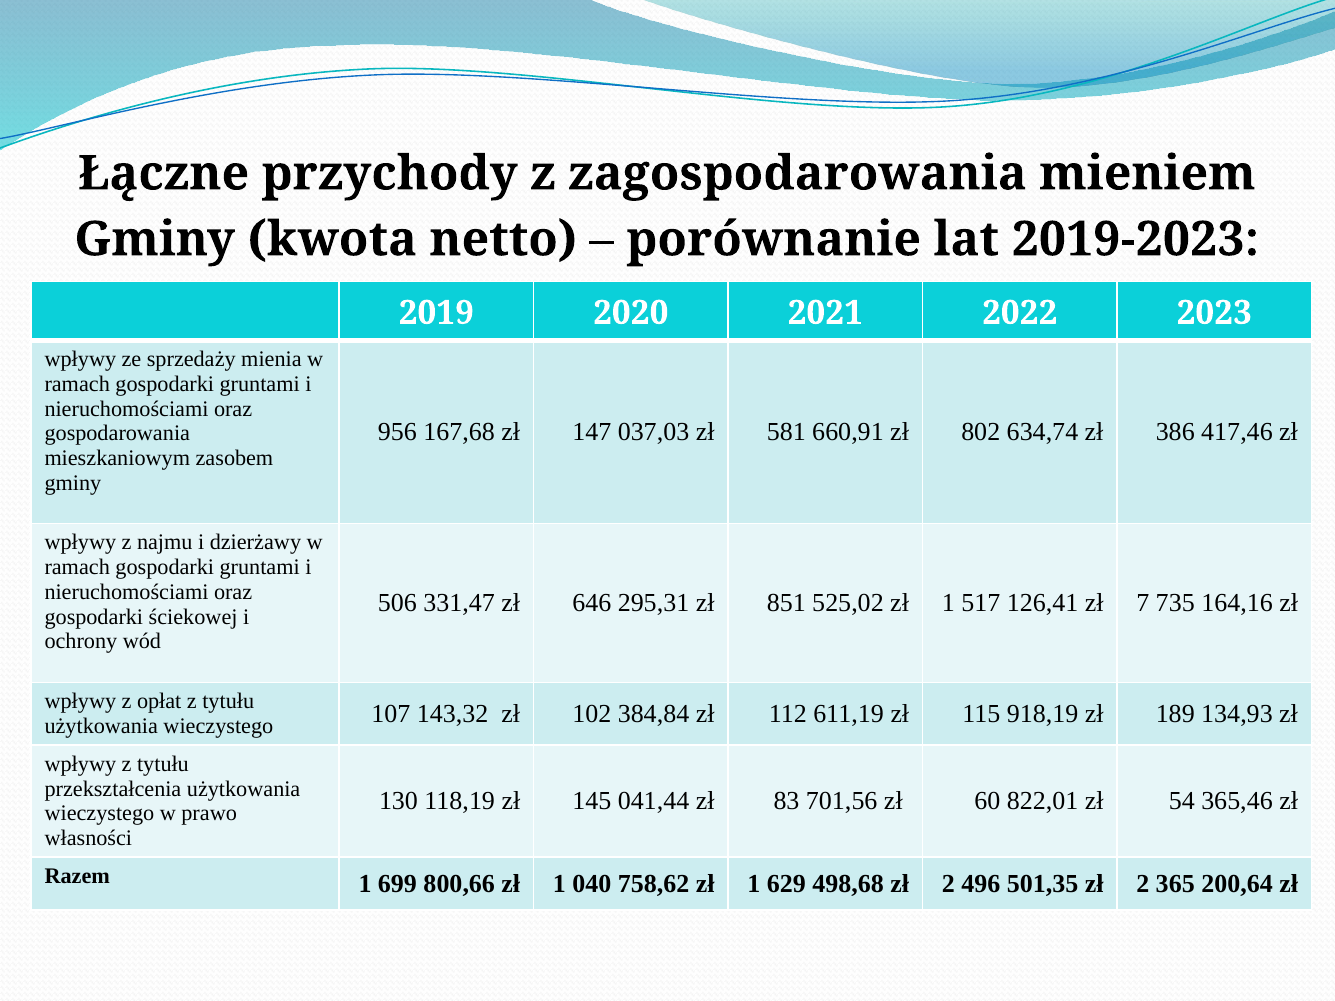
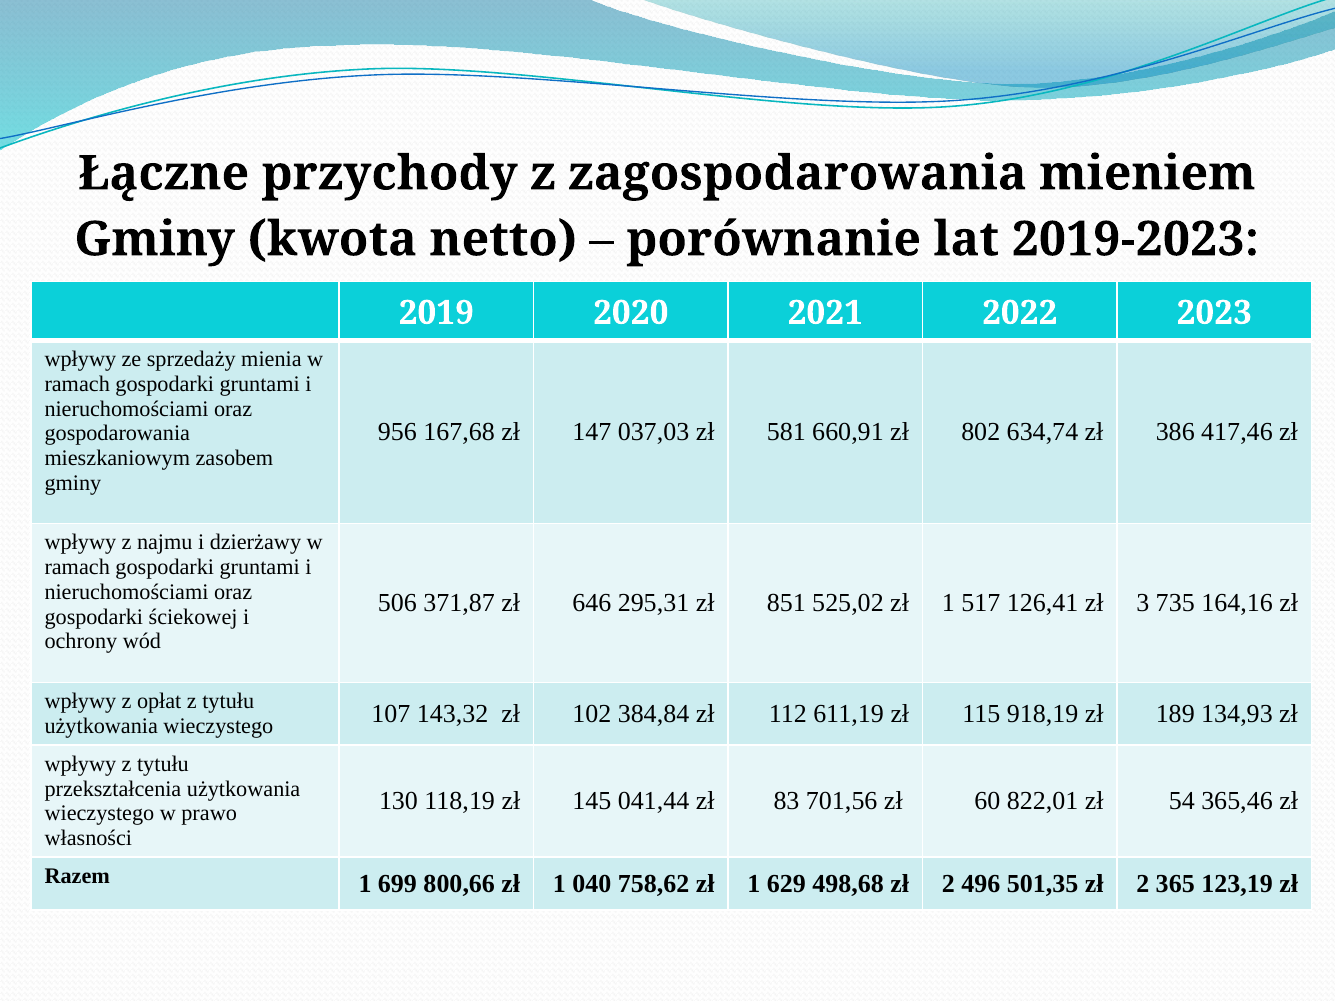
331,47: 331,47 -> 371,87 (459, 603)
7: 7 -> 3 (1143, 603)
200,64: 200,64 -> 123,19 (1237, 884)
